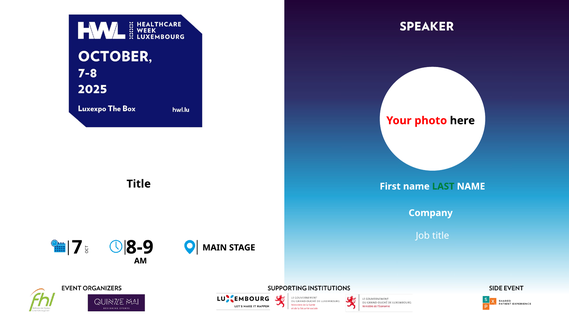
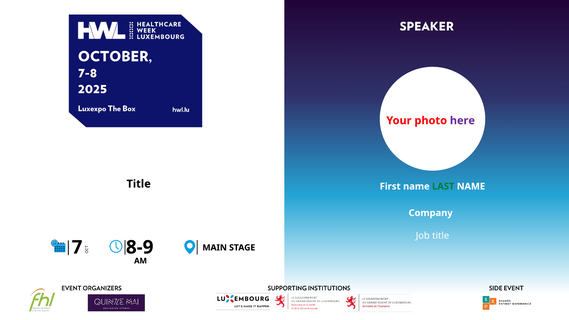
here colour: black -> purple (462, 121)
